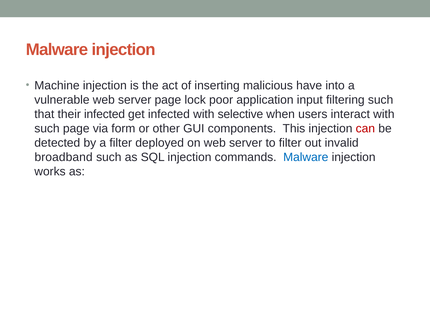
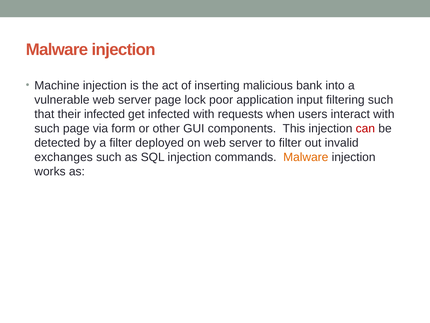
have: have -> bank (309, 85)
selective: selective -> requests (240, 114)
broadband: broadband -> exchanges (64, 157)
Malware colour: blue -> orange (306, 157)
